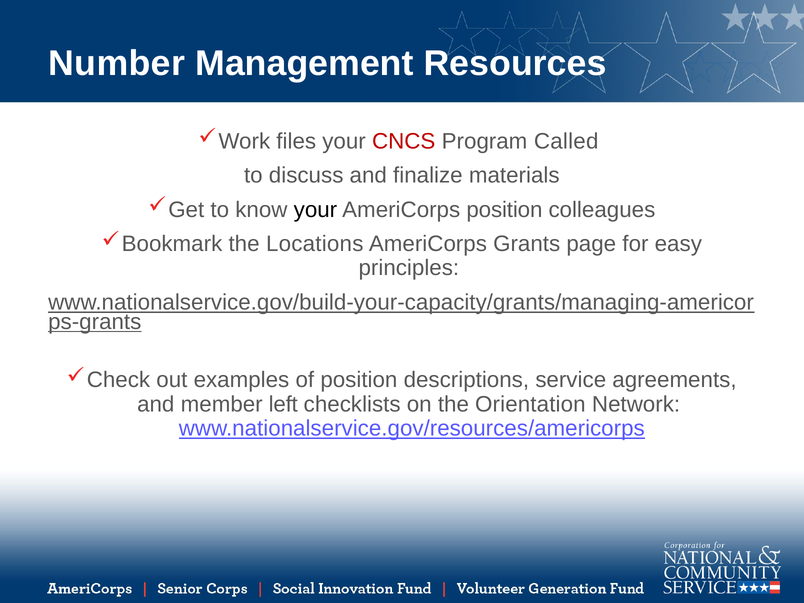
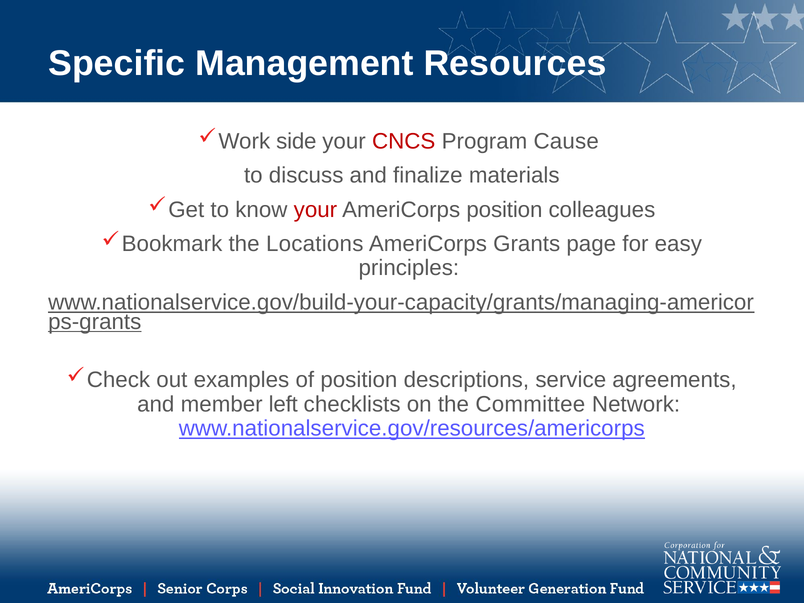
Number: Number -> Specific (117, 63)
files: files -> side (296, 141)
Called: Called -> Cause (566, 141)
your colour: black -> red (315, 210)
Orientation: Orientation -> Committee (530, 404)
